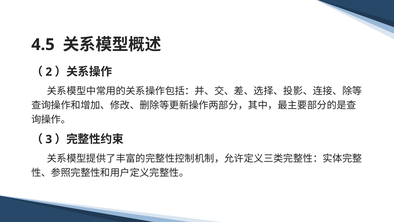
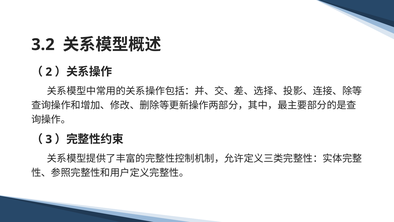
4.5: 4.5 -> 3.2 (43, 45)
